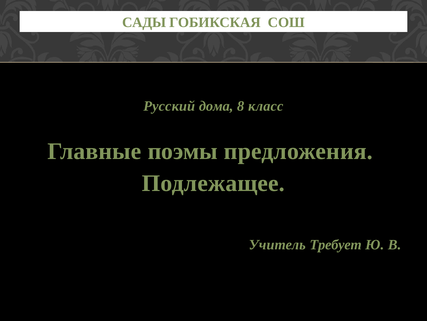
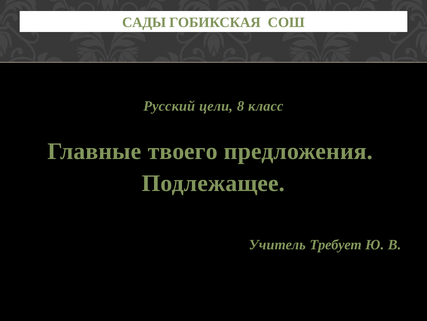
дома: дома -> цели (216, 106)
поэмы: поэмы -> твоего (183, 151)
